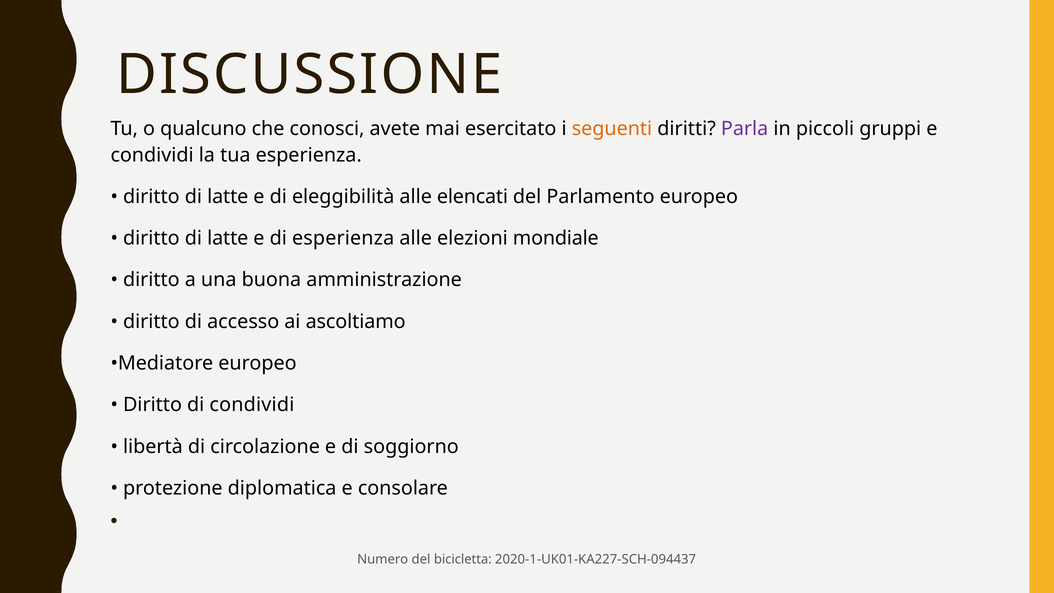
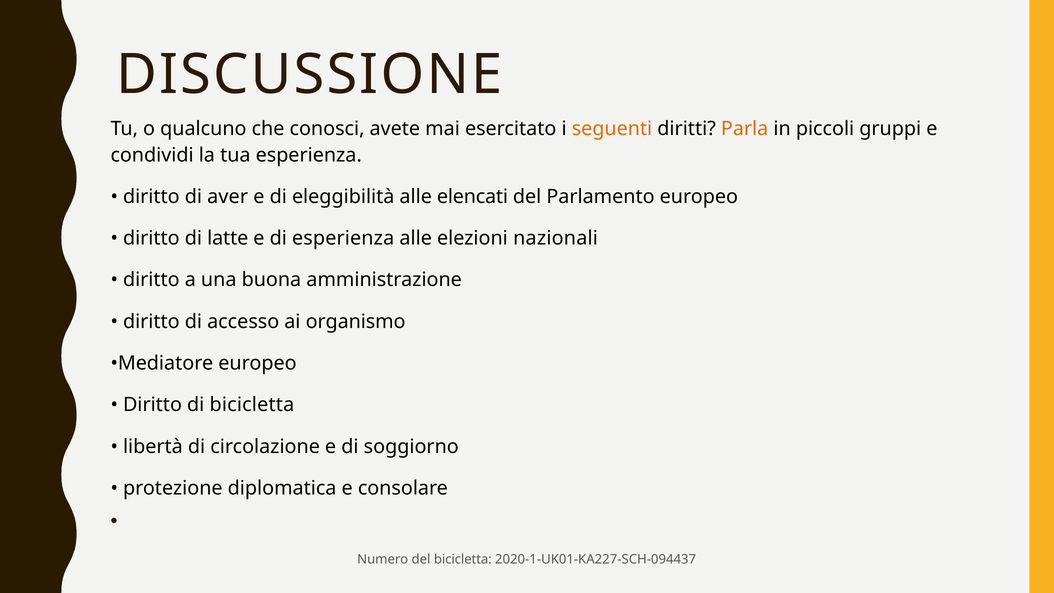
Parla colour: purple -> orange (745, 129)
latte: latte -> aver (228, 197)
mondiale: mondiale -> nazionali (556, 238)
ascoltiamo: ascoltiamo -> organismo (356, 322)
di condividi: condividi -> bicicletta (252, 405)
